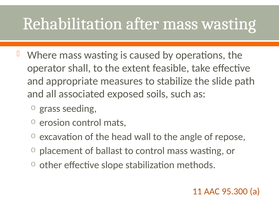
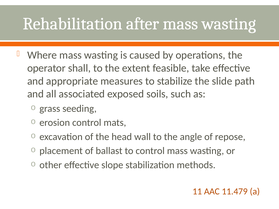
95.300: 95.300 -> 11.479 (235, 192)
